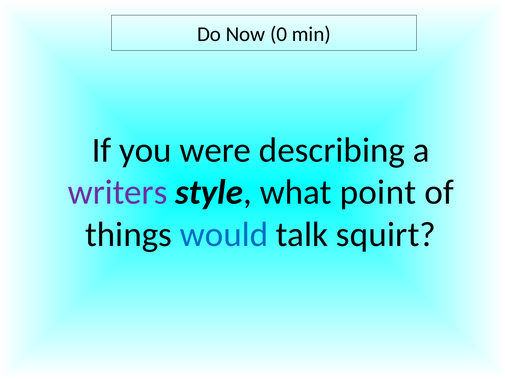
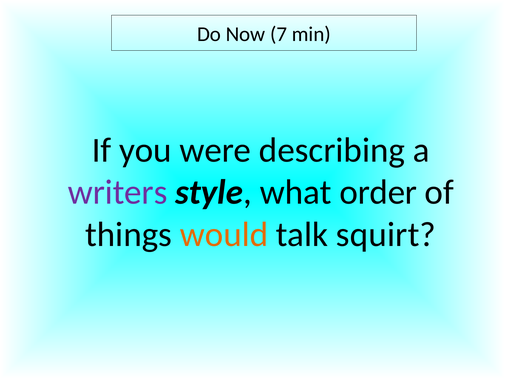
0: 0 -> 7 (279, 34)
point: point -> order (378, 192)
would colour: blue -> orange (224, 234)
